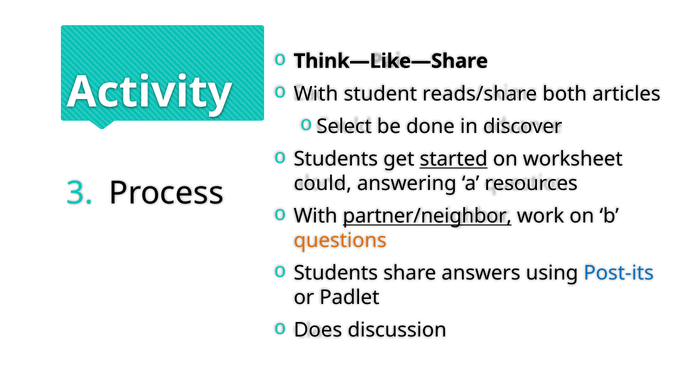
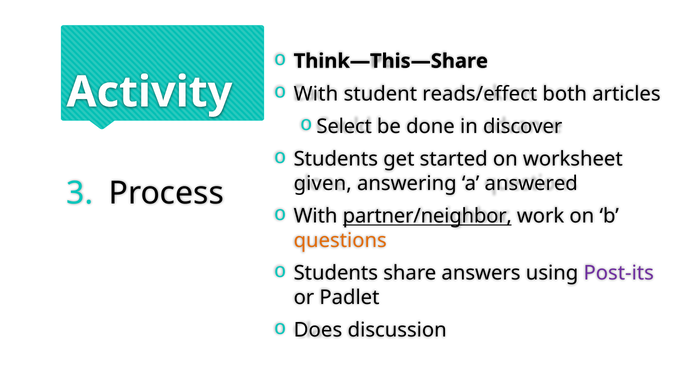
Think—Like—Share: Think—Like—Share -> Think—This—Share (391, 61)
reads/share: reads/share -> reads/effect (480, 94)
started underline: present -> none (454, 159)
could: could -> given (323, 184)
resources: resources -> answered (531, 184)
Post-its colour: blue -> purple (619, 274)
